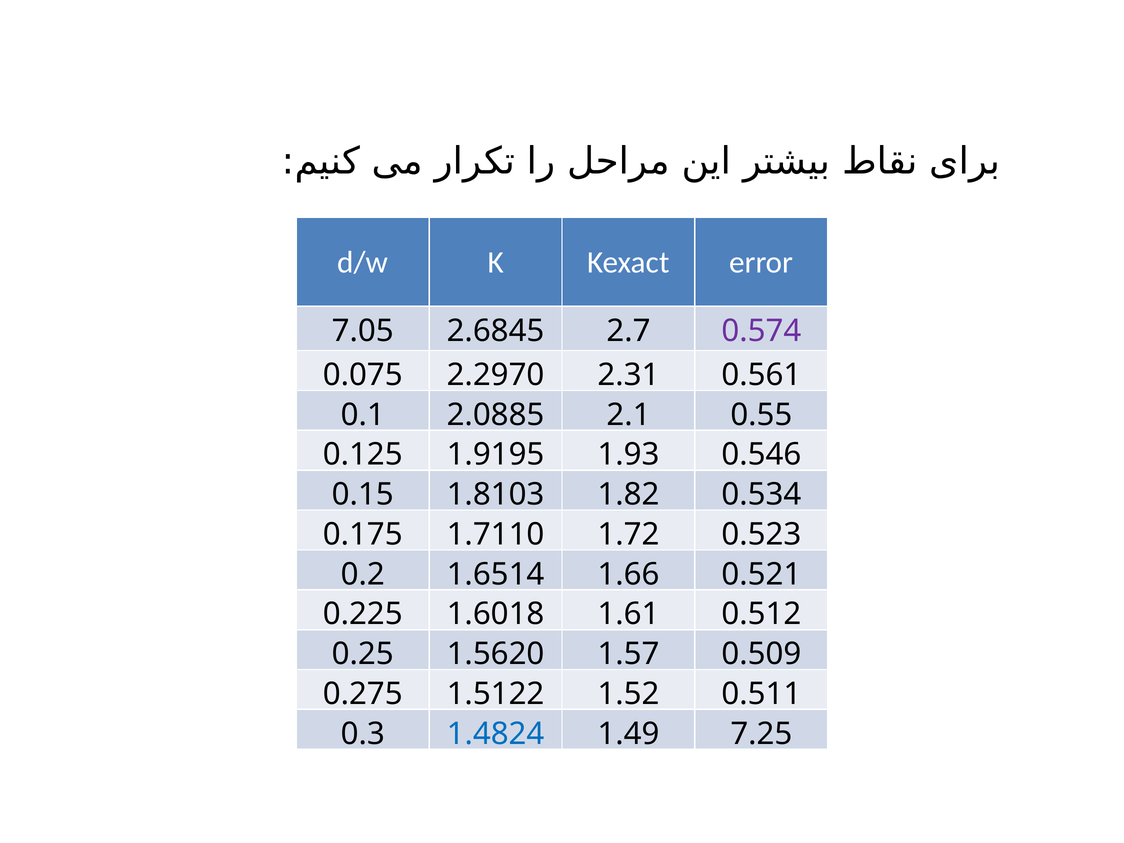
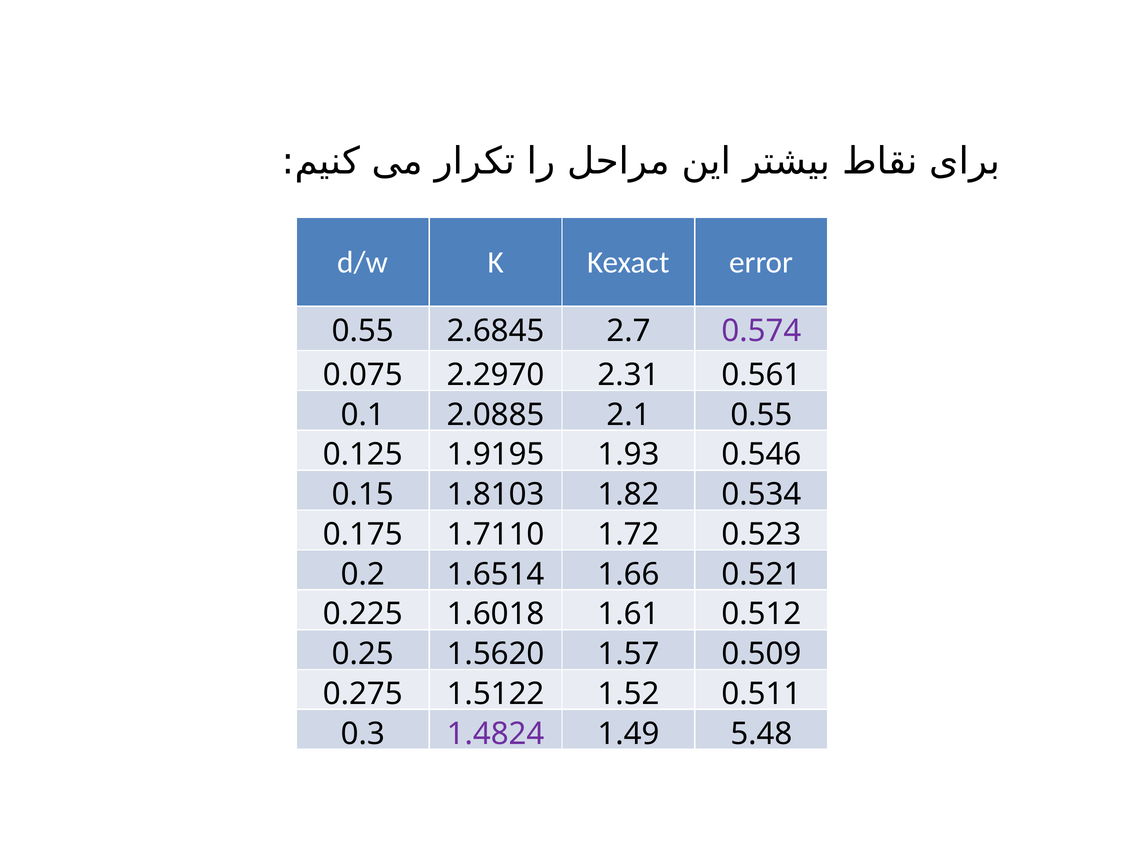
7.05: 7.05 -> 0.55 (363, 331)
1.4824 colour: blue -> purple (496, 734)
7.25: 7.25 -> 5.48 (761, 734)
